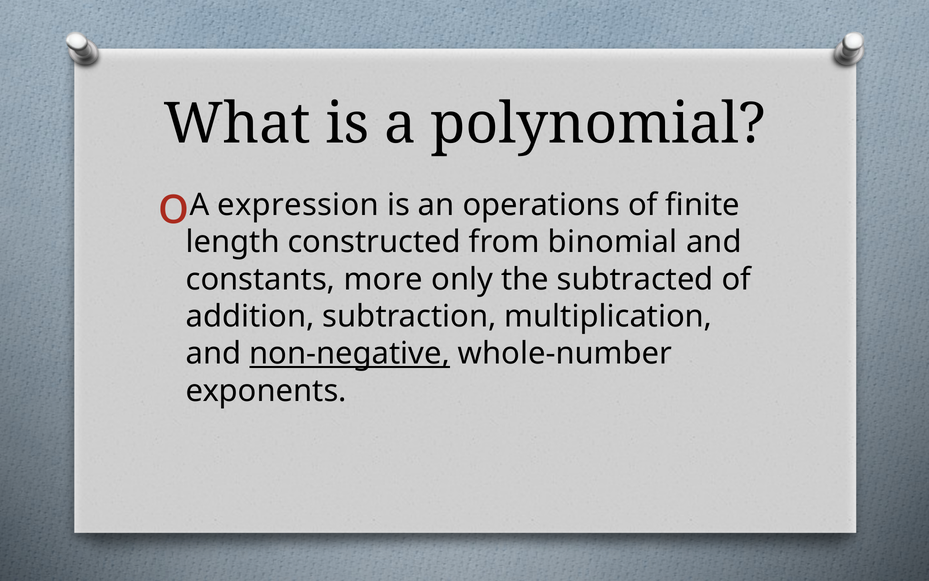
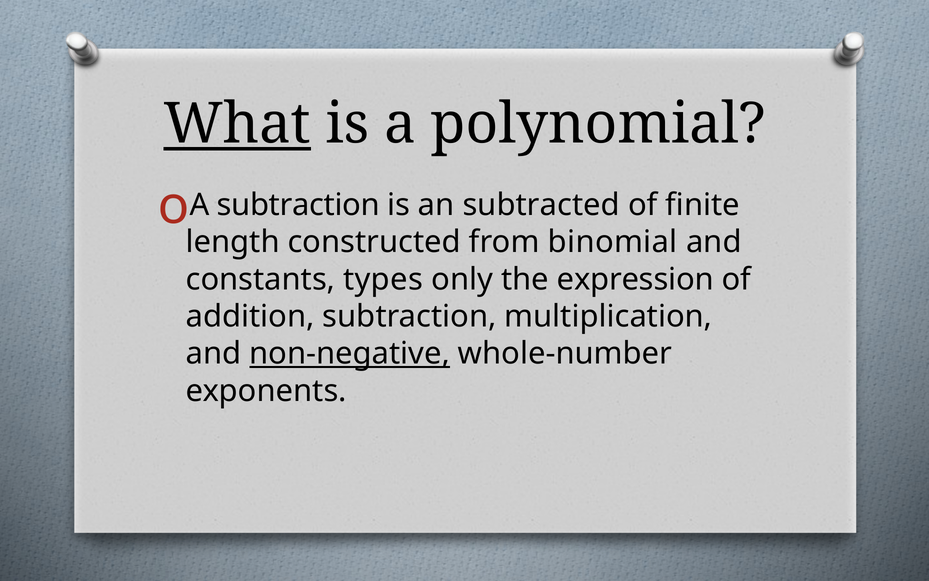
What underline: none -> present (237, 124)
A expression: expression -> subtraction (298, 205)
operations: operations -> subtracted (541, 205)
more: more -> types (383, 279)
subtracted: subtracted -> expression (635, 279)
